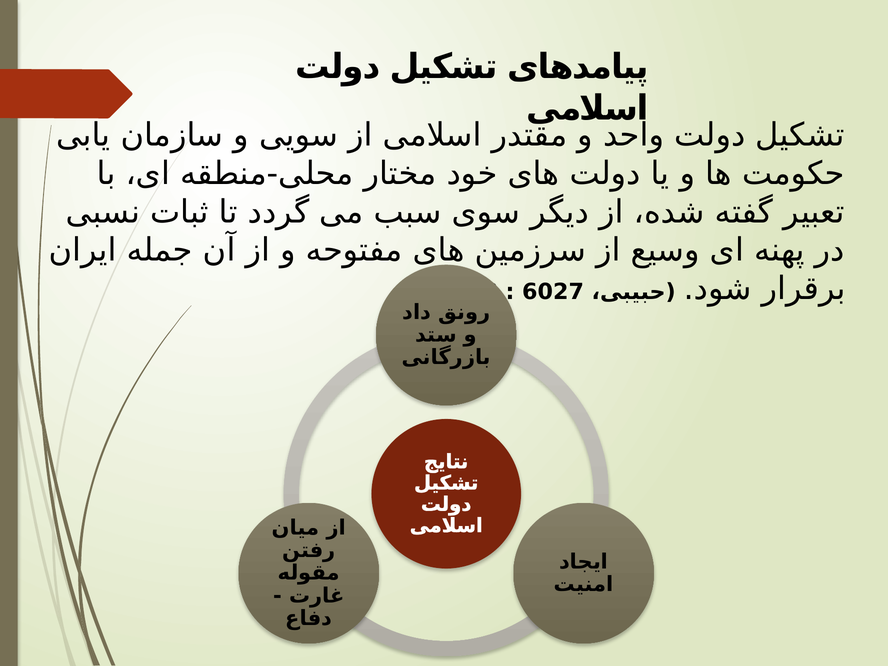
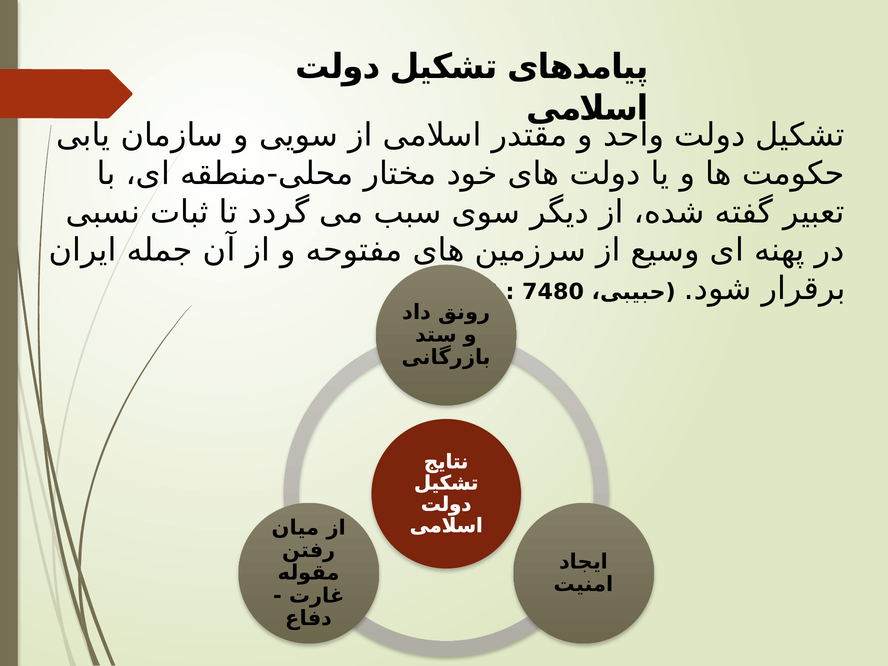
6027: 6027 -> 7480 (553, 292)
